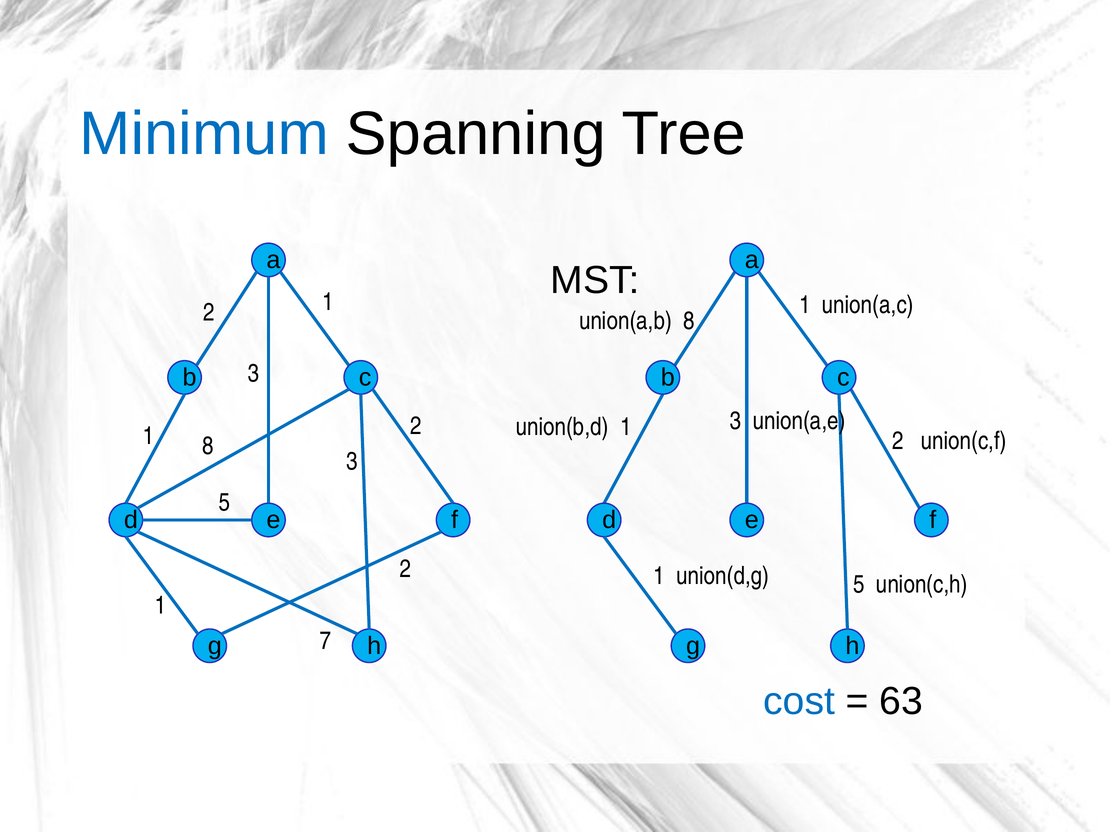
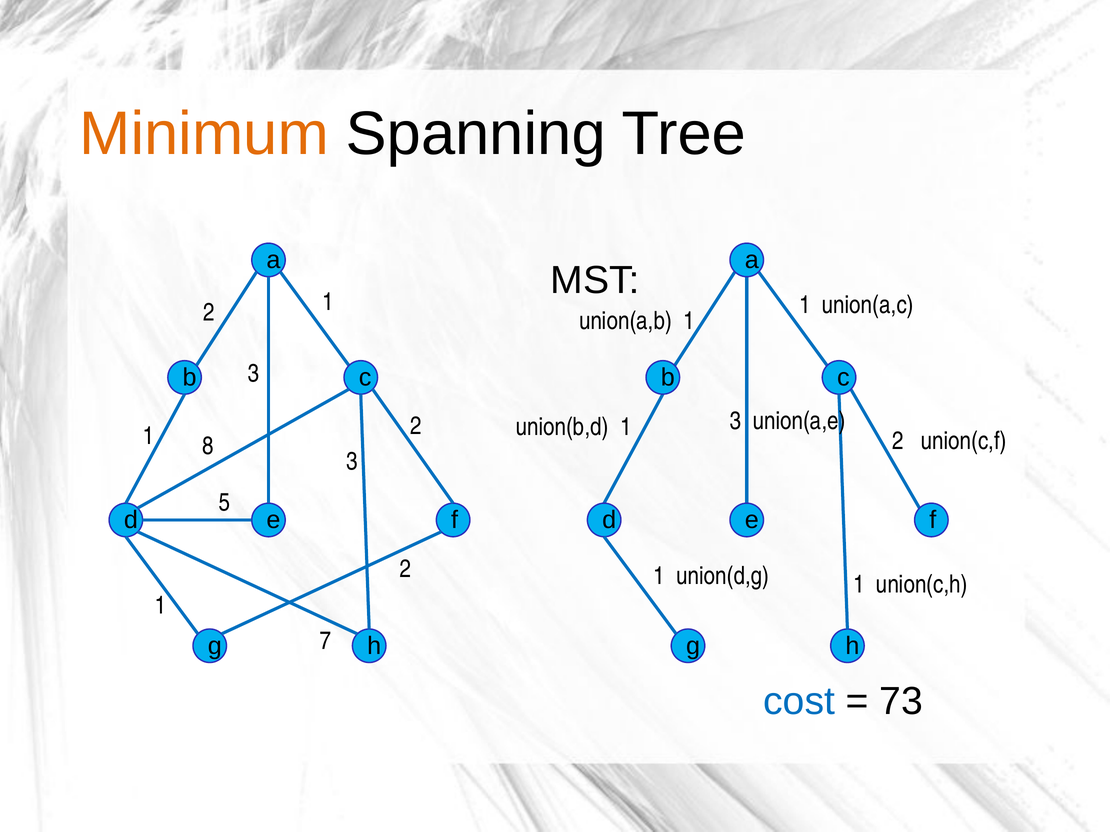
Minimum colour: blue -> orange (204, 134)
union(a,b 8: 8 -> 1 (689, 321)
union(d,g 5: 5 -> 1 (859, 585)
63: 63 -> 73 (901, 702)
